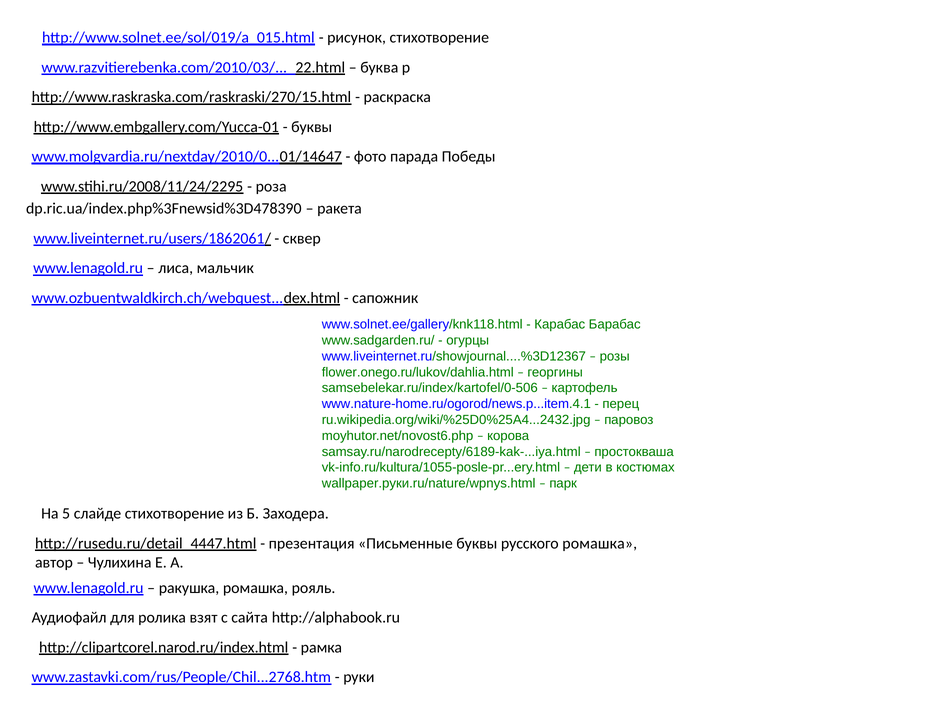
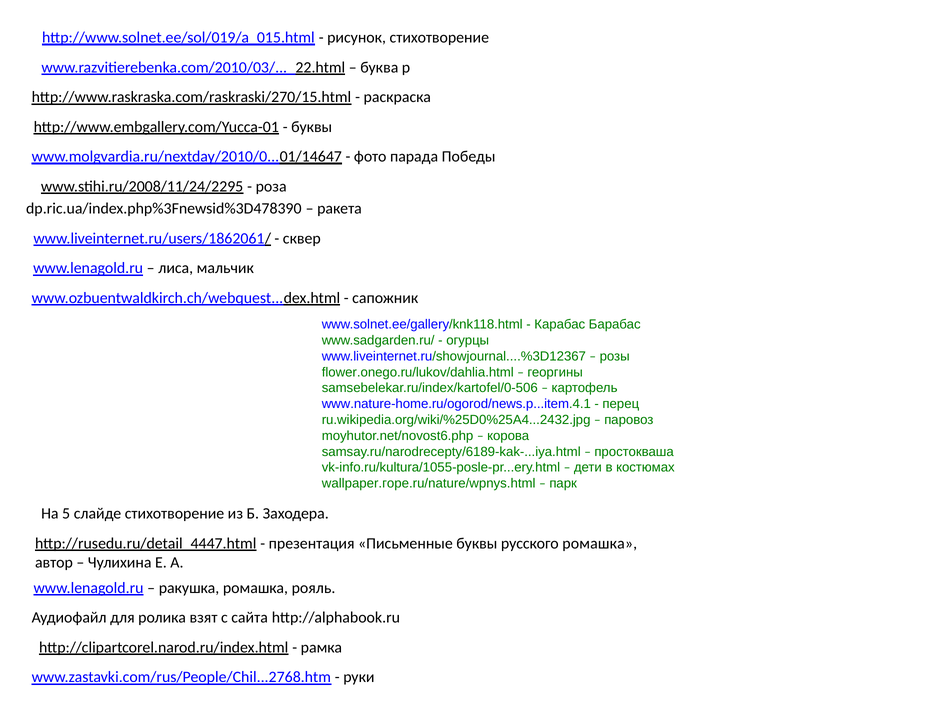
wallpaper.руки.ru/nature/wpnys.html: wallpaper.руки.ru/nature/wpnys.html -> wallpaper.горе.ru/nature/wpnys.html (429, 483)
